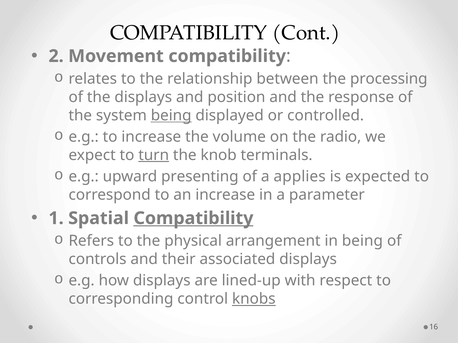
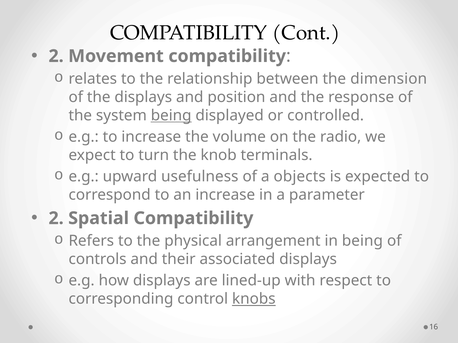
processing: processing -> dimension (389, 79)
turn underline: present -> none (154, 155)
presenting: presenting -> usefulness (200, 177)
applies: applies -> objects (300, 177)
1: 1 -> 2 (56, 219)
Compatibility underline: present -> none (193, 219)
